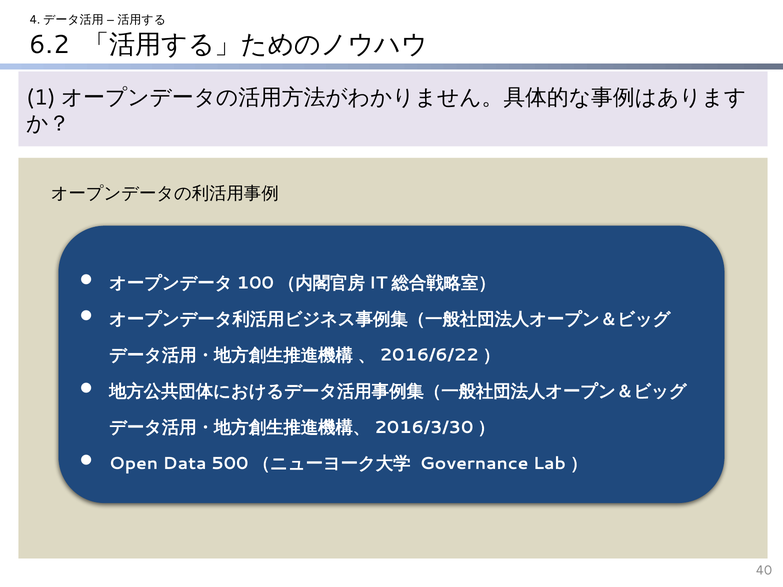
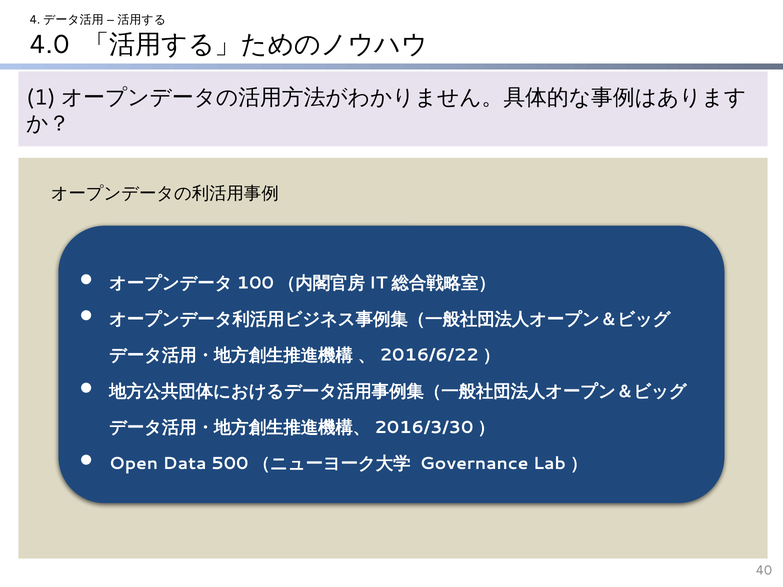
6.2: 6.2 -> 4.0 (50, 45)
